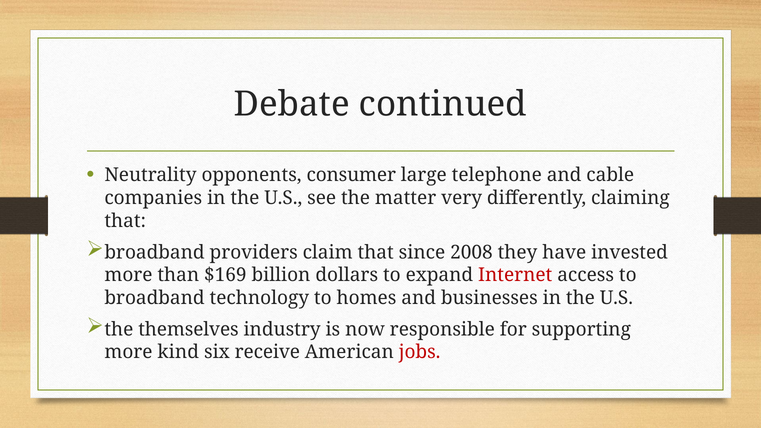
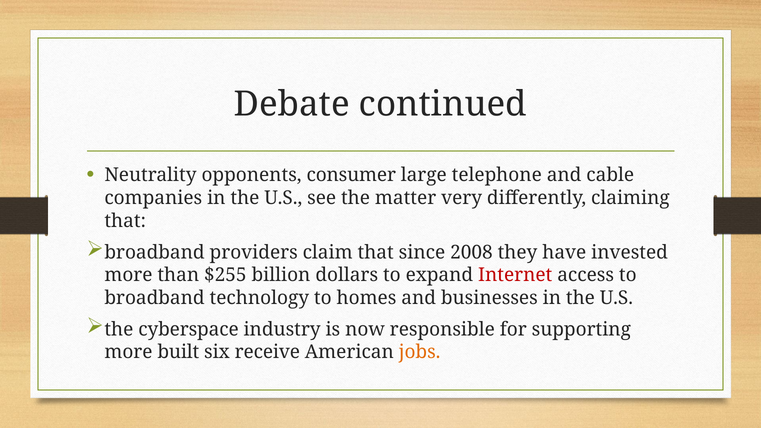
$169: $169 -> $255 (225, 275)
themselves: themselves -> cyberspace (188, 329)
kind: kind -> built (178, 352)
jobs colour: red -> orange (420, 352)
